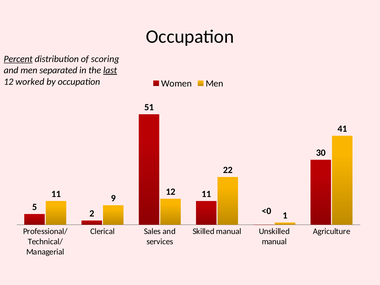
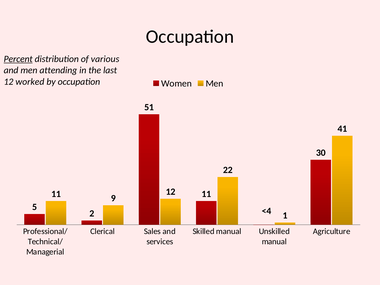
scoring: scoring -> various (105, 59)
separated: separated -> attending (58, 70)
last underline: present -> none (110, 70)
<0: <0 -> <4 (266, 211)
